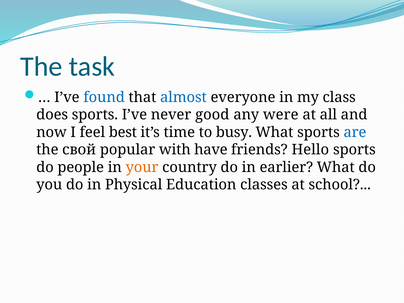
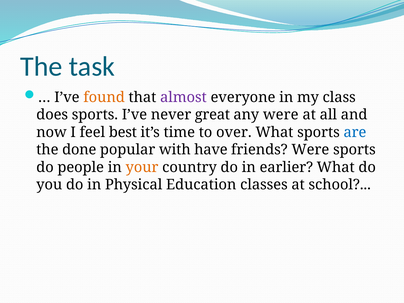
found colour: blue -> orange (104, 97)
almost colour: blue -> purple (183, 97)
good: good -> great (212, 115)
busy: busy -> over (234, 132)
свой: свой -> done (79, 150)
friends Hello: Hello -> Were (310, 150)
